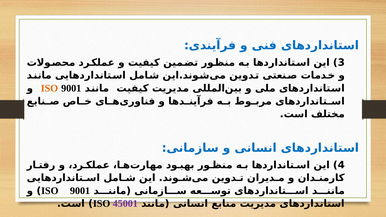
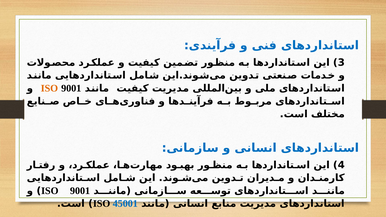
45001 colour: purple -> blue (125, 204)
